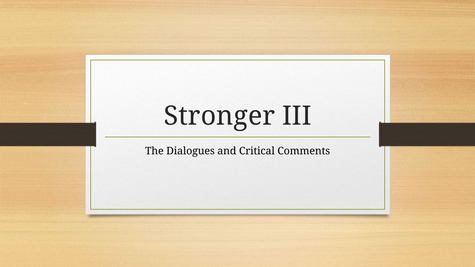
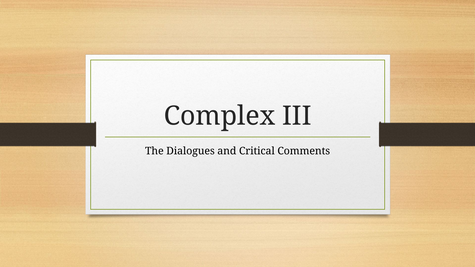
Stronger: Stronger -> Complex (219, 116)
